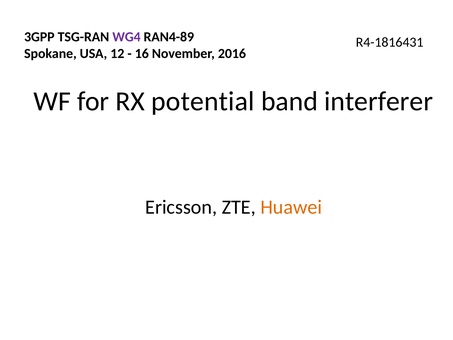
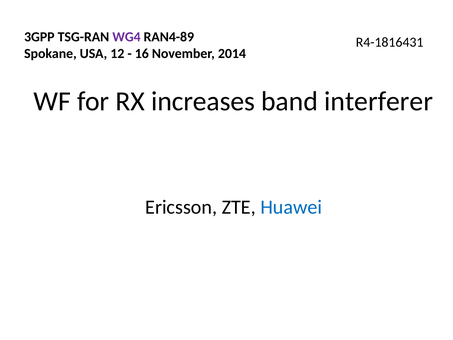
2016: 2016 -> 2014 (232, 53)
potential: potential -> increases (203, 101)
Huawei colour: orange -> blue (291, 207)
